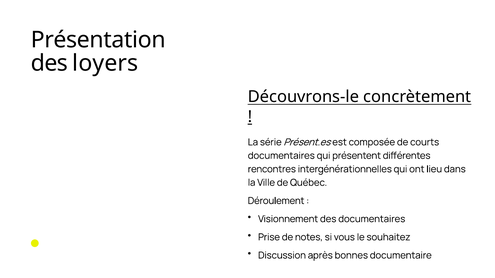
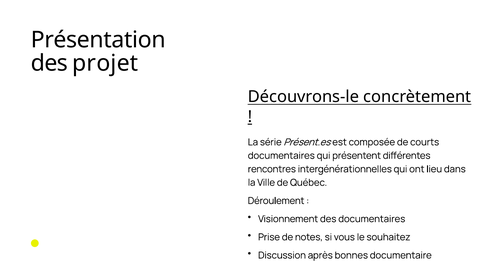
loyers: loyers -> projet (105, 63)
